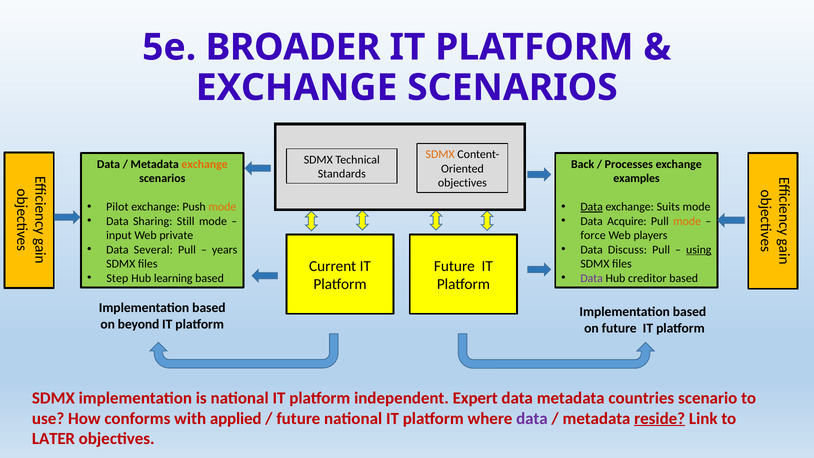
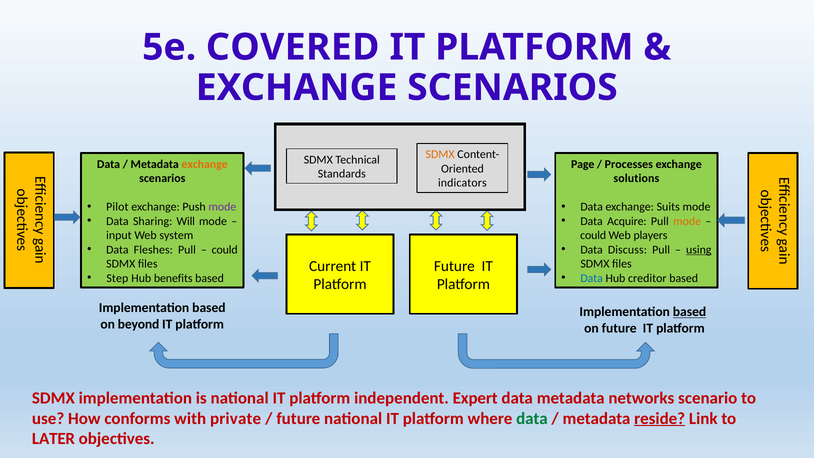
BROADER: BROADER -> COVERED (293, 47)
Back: Back -> Page (583, 164)
examples: examples -> solutions (636, 178)
objectives: objectives -> indicators (462, 183)
mode colour: orange -> purple (222, 207)
Data underline: present -> none (592, 207)
Still: Still -> Will (186, 221)
private: private -> system (176, 235)
force: force -> could (593, 235)
Several: Several -> Fleshes (153, 250)
years: years -> could (225, 250)
learning: learning -> benefits (173, 278)
Data colour: purple -> blue (592, 278)
based underline: none -> present (690, 312)
countries: countries -> networks (641, 398)
applied: applied -> private (236, 418)
data colour: purple -> green (532, 418)
